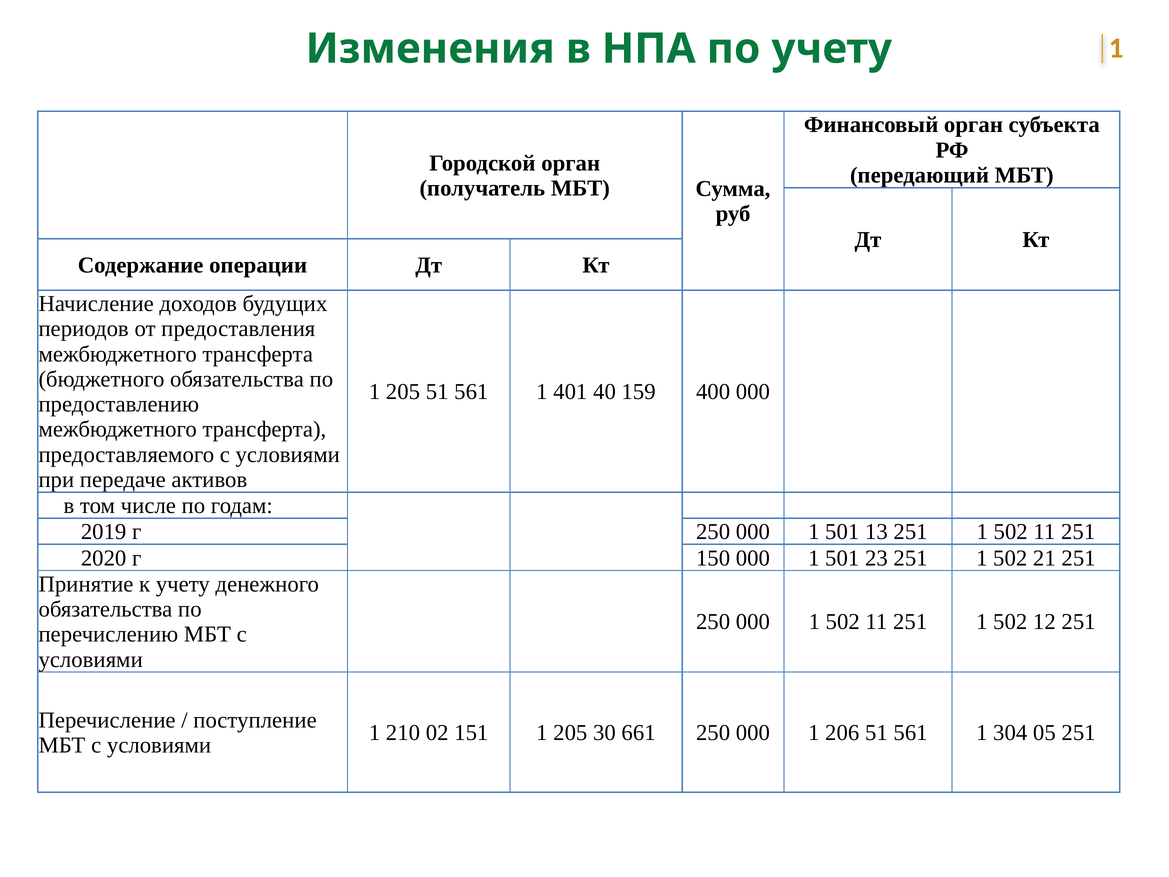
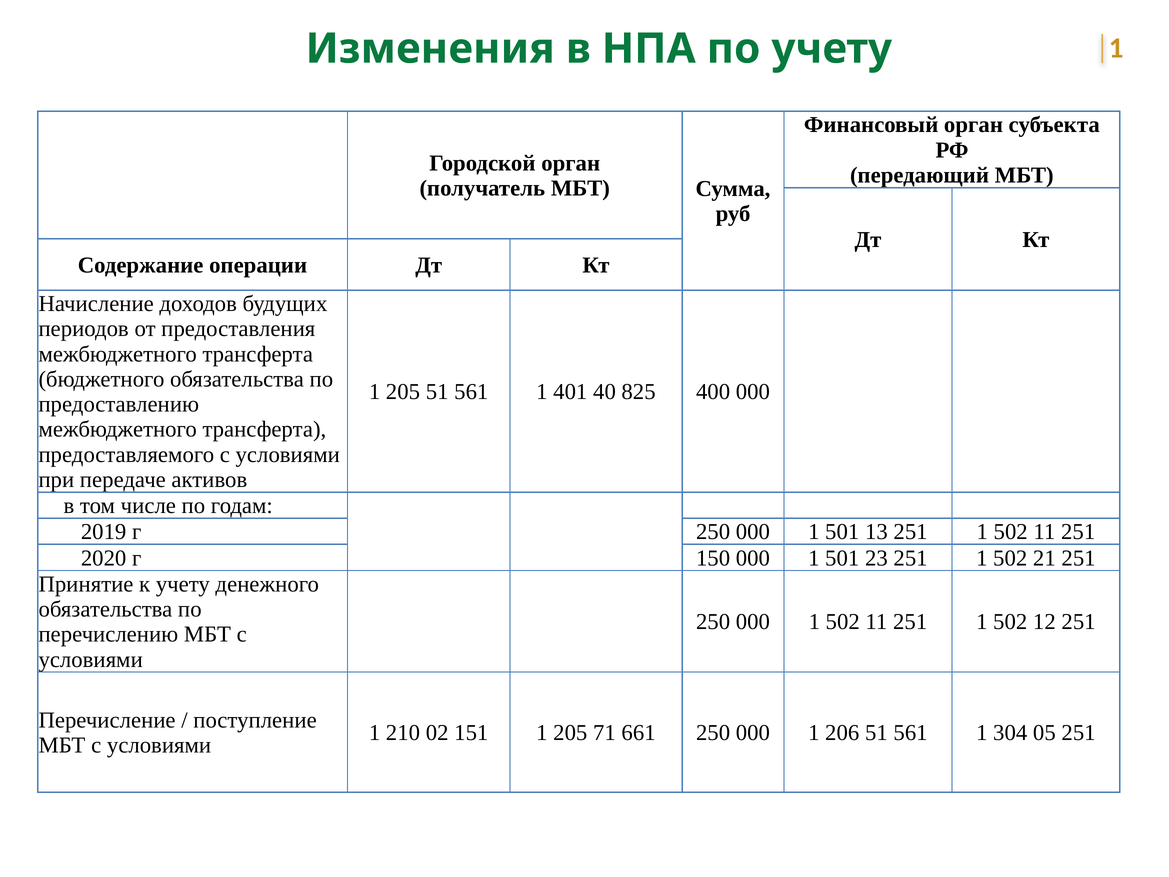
159: 159 -> 825 (639, 392)
30: 30 -> 71 (604, 733)
